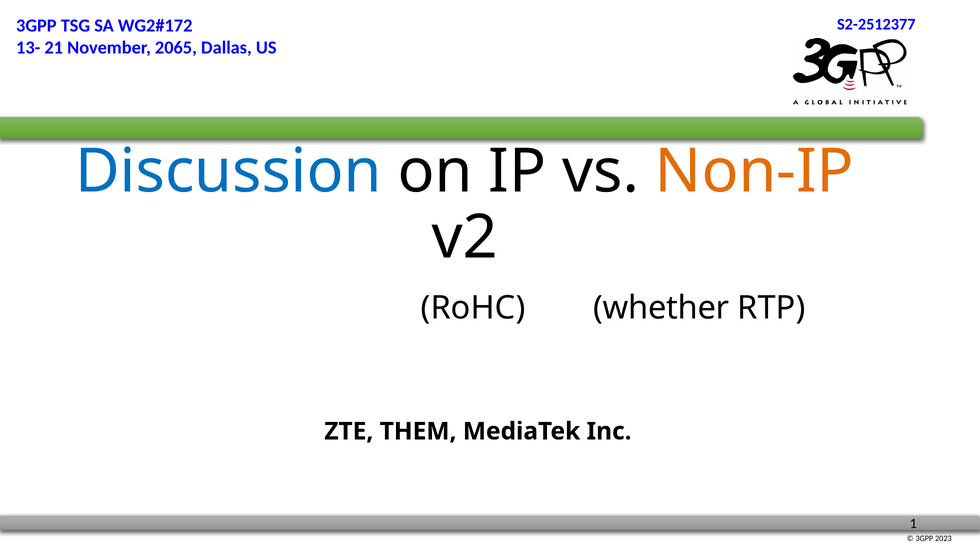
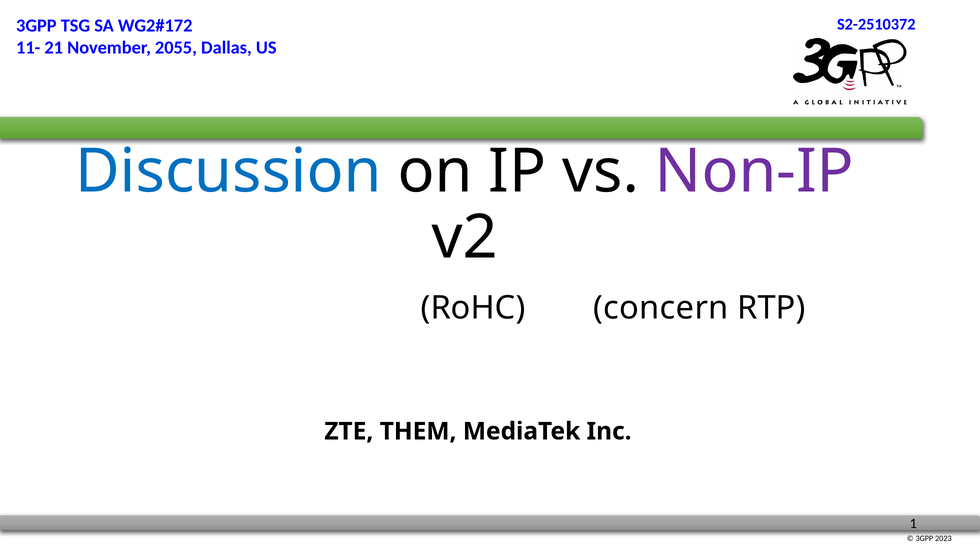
S2-2512377: S2-2512377 -> S2-2510372 (876, 24)
13-: 13- -> 11- (28, 48)
2065: 2065 -> 2055 (176, 48)
Non-IP colour: orange -> purple (754, 172)
whether: whether -> concern (661, 308)
